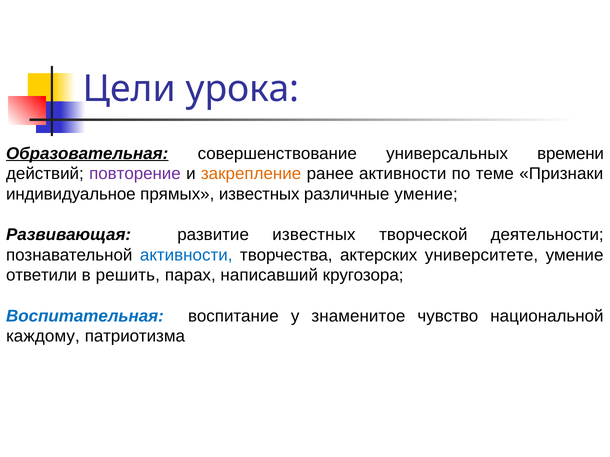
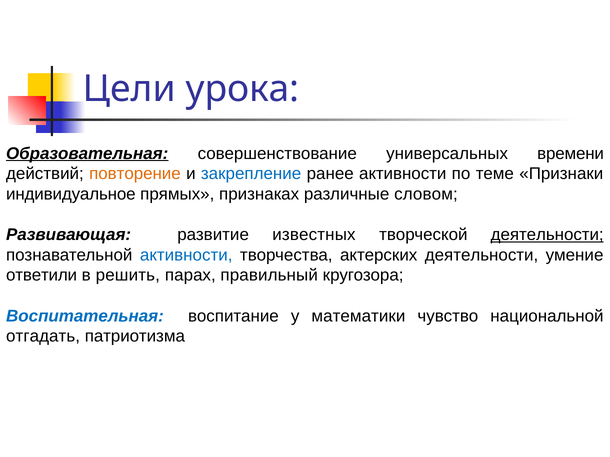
повторение colour: purple -> orange (135, 174)
закрепление colour: orange -> blue (251, 174)
прямых известных: известных -> признаках (259, 194)
различные умение: умение -> словом (426, 194)
деятельности underline: none -> present (547, 235)
актерских университете: университете -> деятельности (482, 255)
написавший: написавший -> правильный (269, 276)
знаменитое: знаменитое -> математики (358, 316)
каждому: каждому -> отгадать (43, 337)
